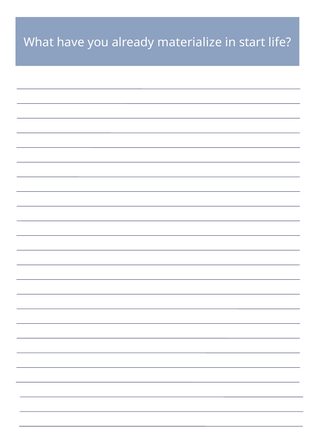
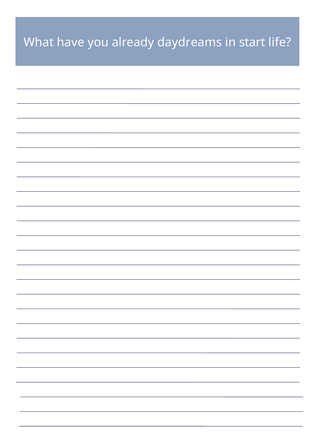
materialize: materialize -> daydreams (190, 42)
